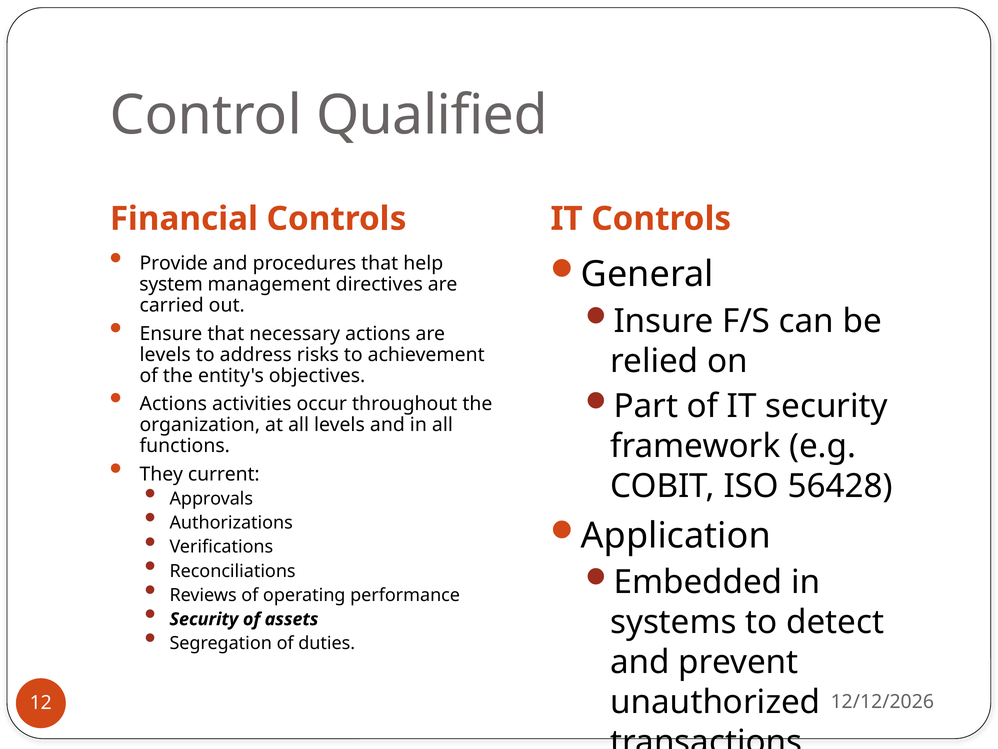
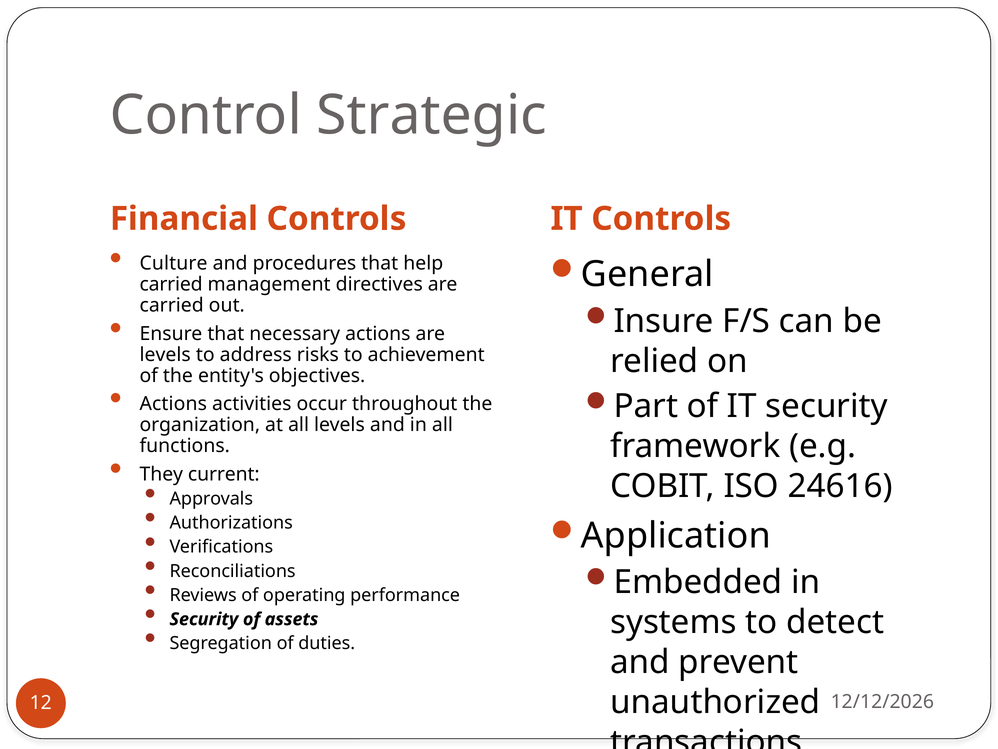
Qualified: Qualified -> Strategic (432, 115)
Provide: Provide -> Culture (174, 263)
system: system -> carried (171, 284)
56428: 56428 -> 24616 (840, 486)
